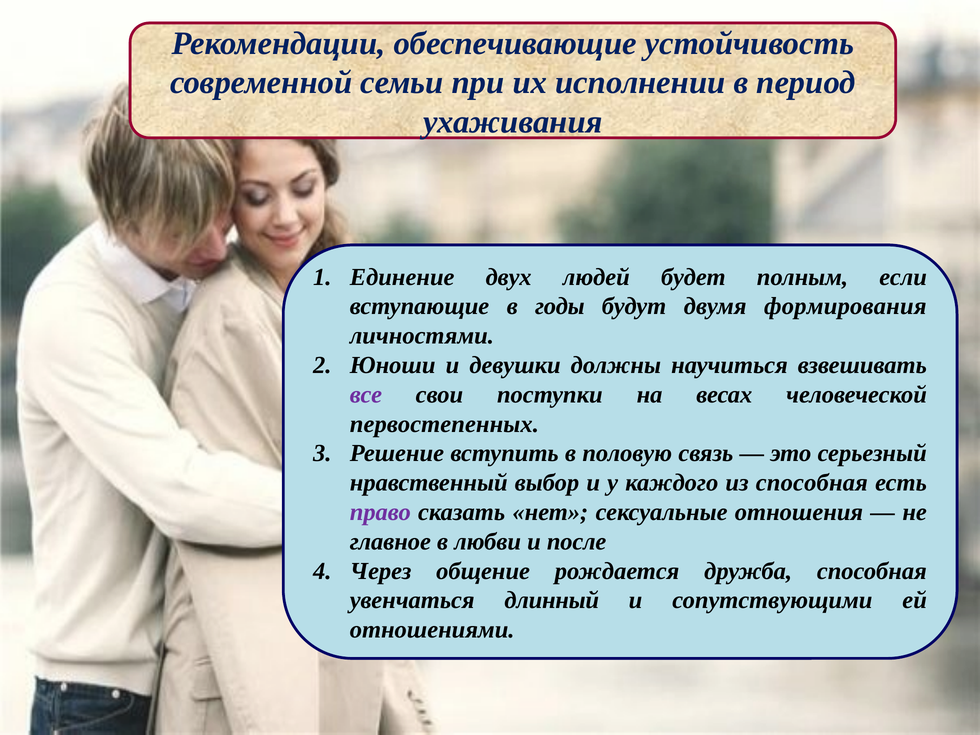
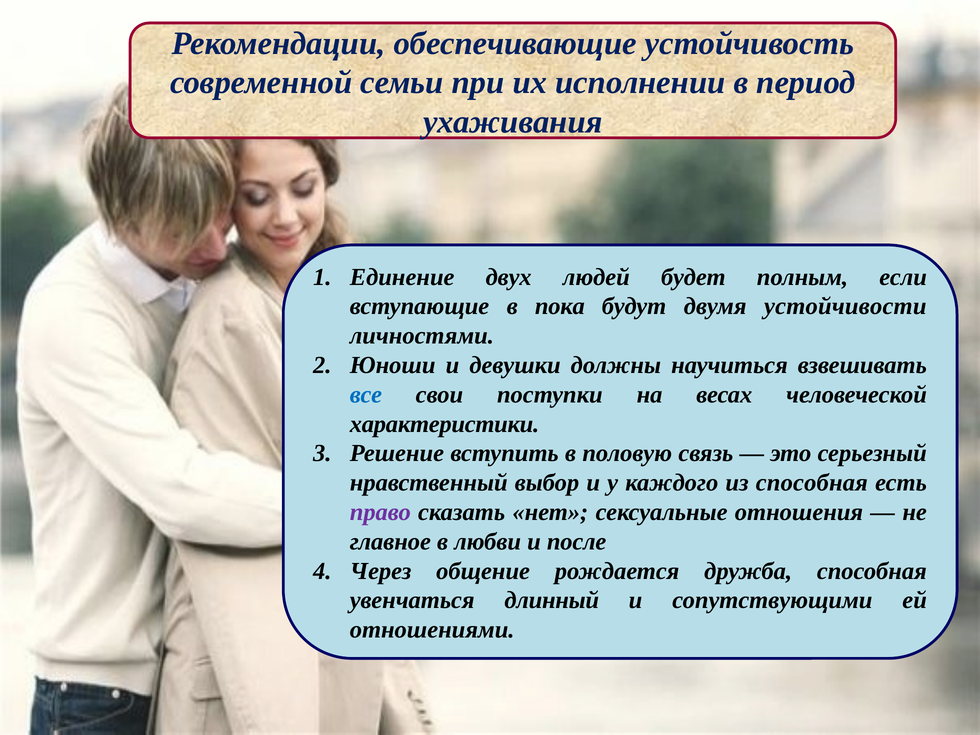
годы: годы -> пока (560, 306)
формирования: формирования -> устойчивости (845, 306)
все colour: purple -> blue (366, 395)
первостепенных: первостепенных -> характеристики (445, 424)
